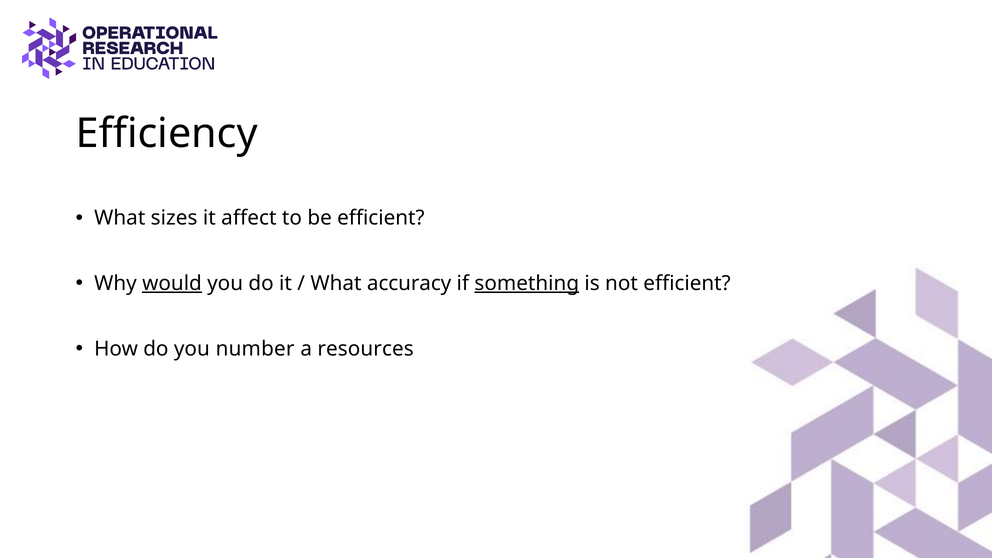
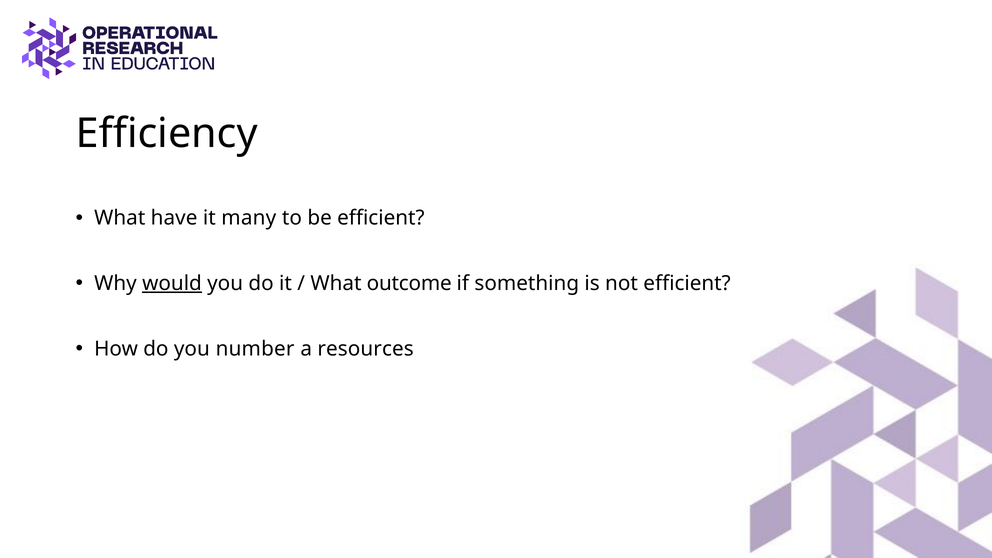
sizes: sizes -> have (174, 218)
affect: affect -> many (249, 218)
accuracy: accuracy -> outcome (409, 283)
something underline: present -> none (527, 283)
